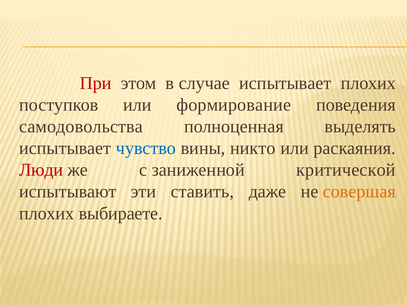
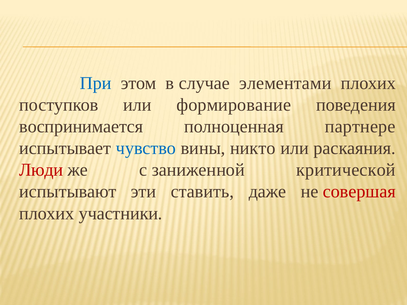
При colour: red -> blue (96, 83)
случае испытывает: испытывает -> элементами (285, 83)
самодовольства: самодовольства -> воспринимается (81, 127)
выделять: выделять -> партнере (360, 127)
совершая colour: orange -> red (359, 192)
выбираете: выбираете -> участники (121, 214)
